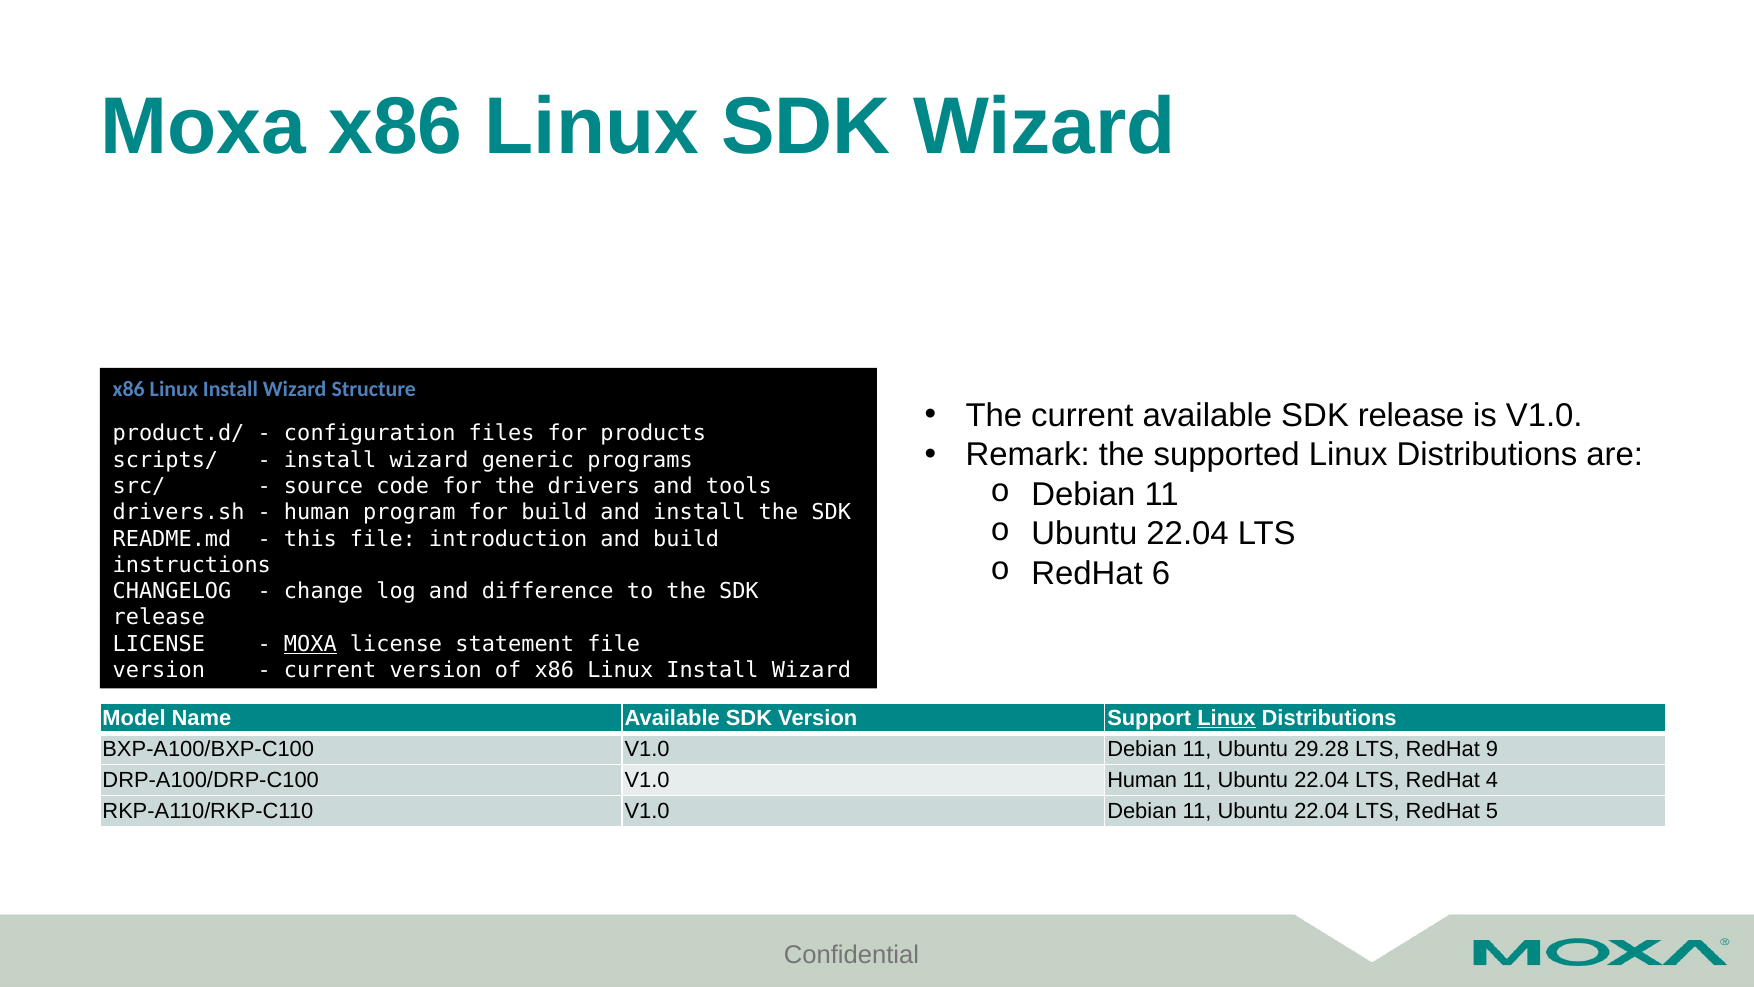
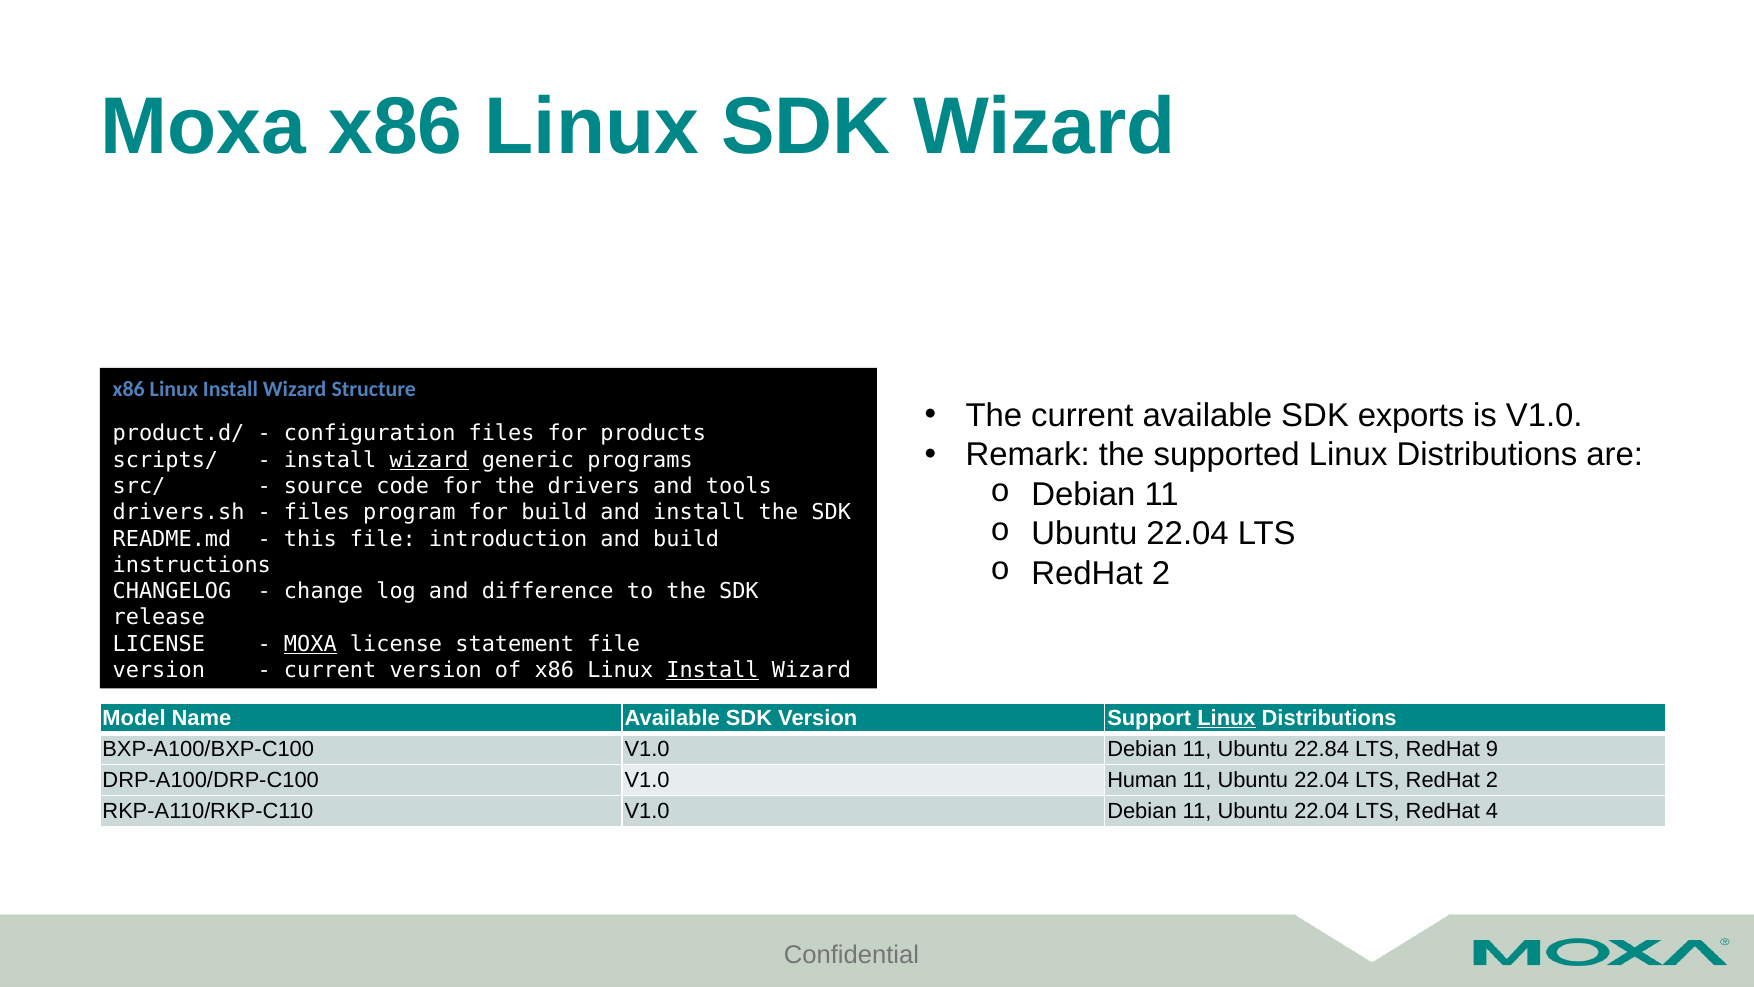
available SDK release: release -> exports (1411, 415)
wizard underline: none -> present (429, 460)
human: human -> files (317, 512)
6: 6 -> 2 (1161, 573)
Install underline: none -> present (712, 670)
29.28: 29.28 -> 22.84 (1322, 749)
LTS RedHat 4: 4 -> 2 (1492, 780)
5: 5 -> 4 (1492, 810)
